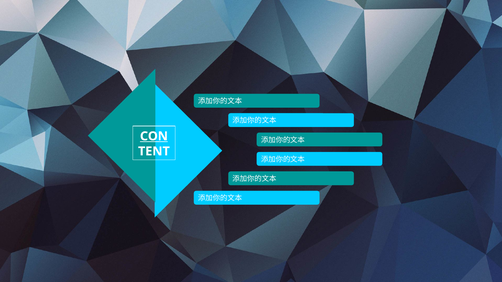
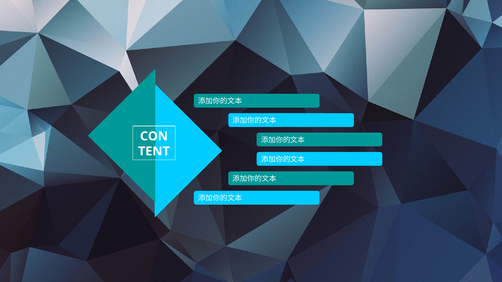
CON underline: present -> none (154, 136)
